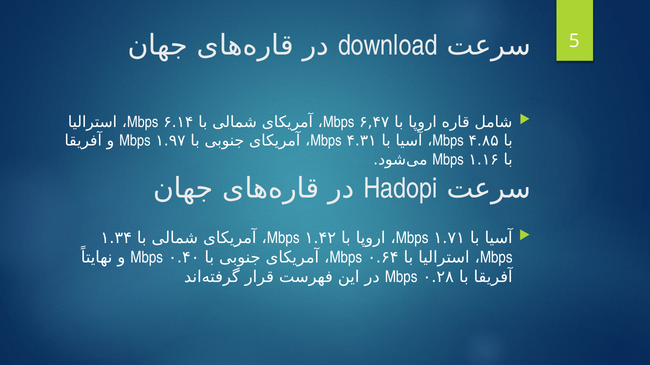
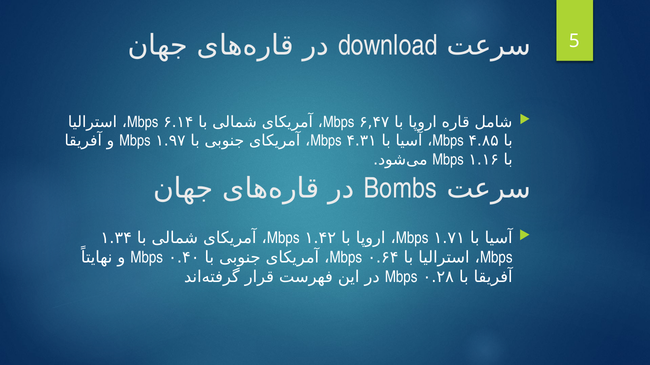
Hadopi: Hadopi -> Bombs (400, 189)
